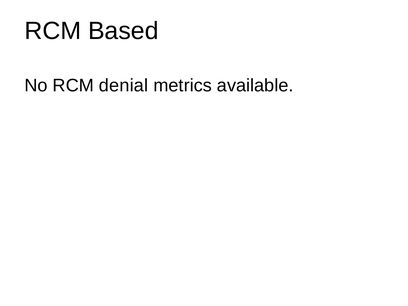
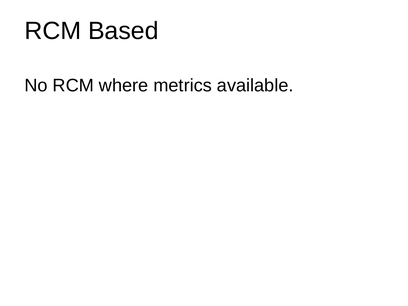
denial: denial -> where (124, 86)
